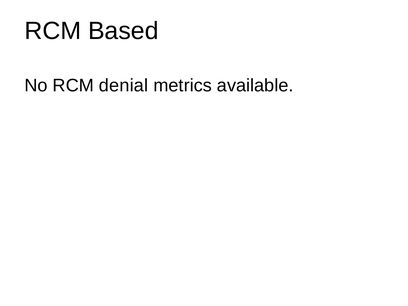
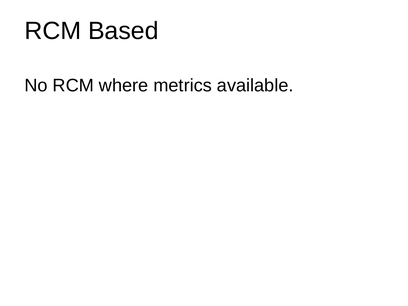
denial: denial -> where (124, 86)
